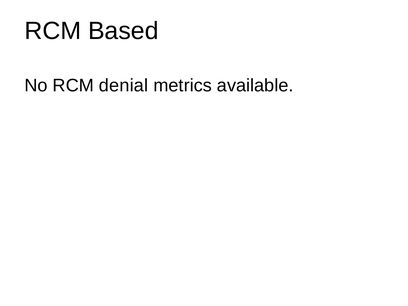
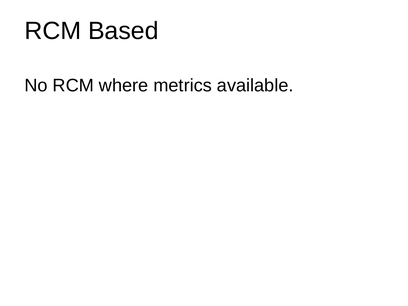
denial: denial -> where (124, 86)
